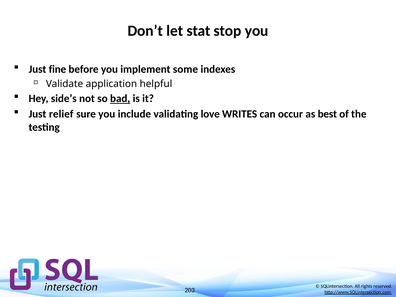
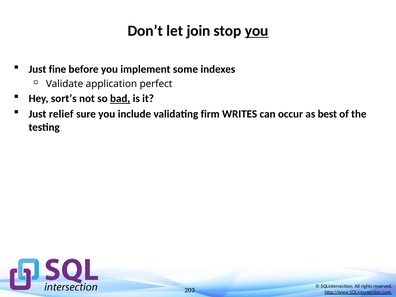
stat: stat -> join (199, 31)
you underline: none -> present (257, 31)
helpful: helpful -> perfect (156, 84)
side’s: side’s -> sort’s (64, 99)
love: love -> firm (210, 114)
